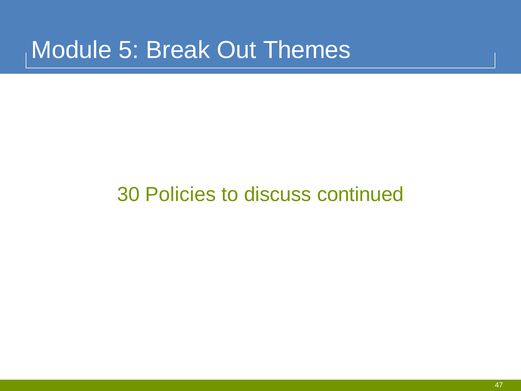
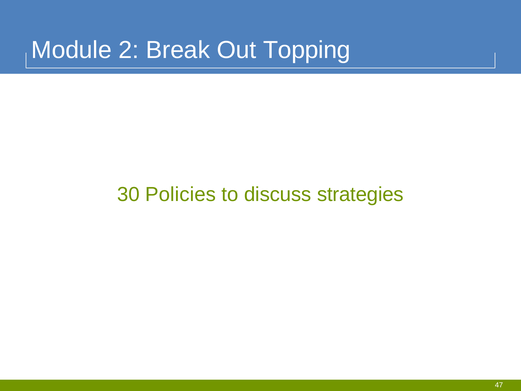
5: 5 -> 2 (129, 50)
Themes: Themes -> Topping (307, 50)
continued: continued -> strategies (360, 194)
